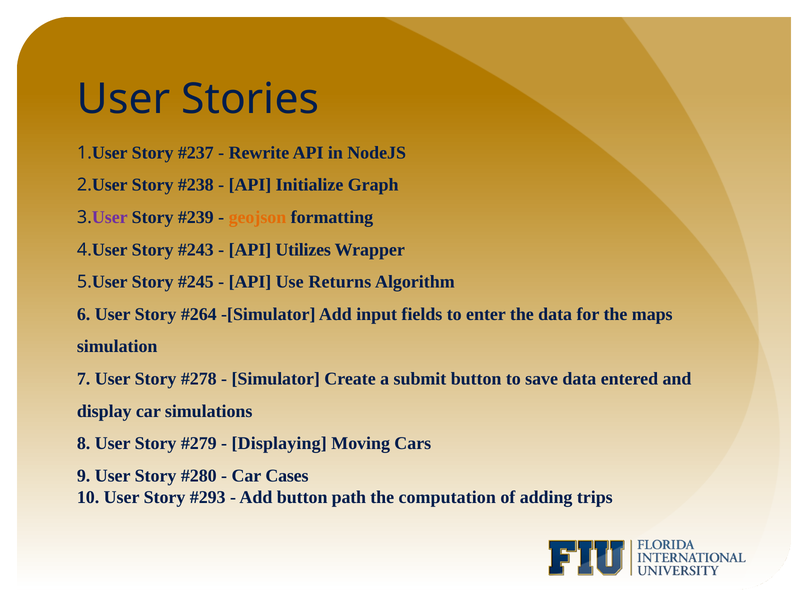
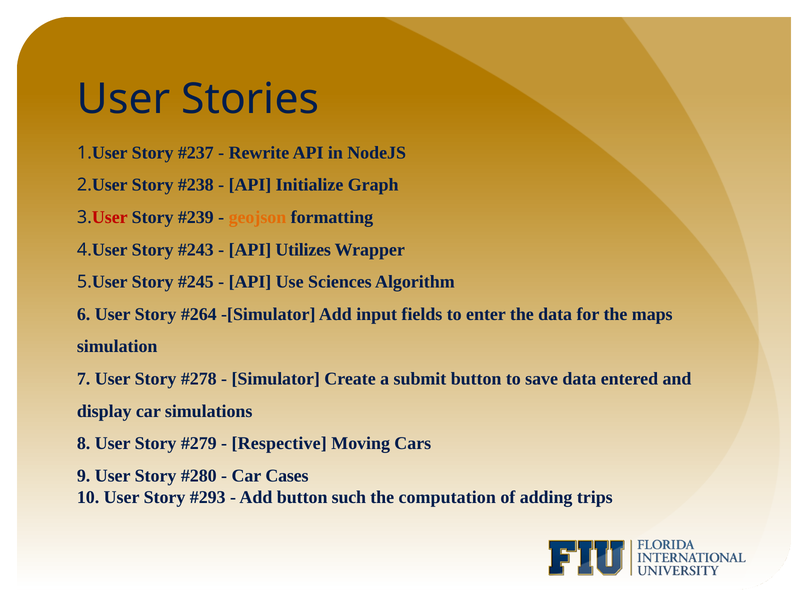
User colour: purple -> red (110, 217)
Returns: Returns -> Sciences (340, 282)
Displaying: Displaying -> Respective (279, 443)
path: path -> such (349, 497)
